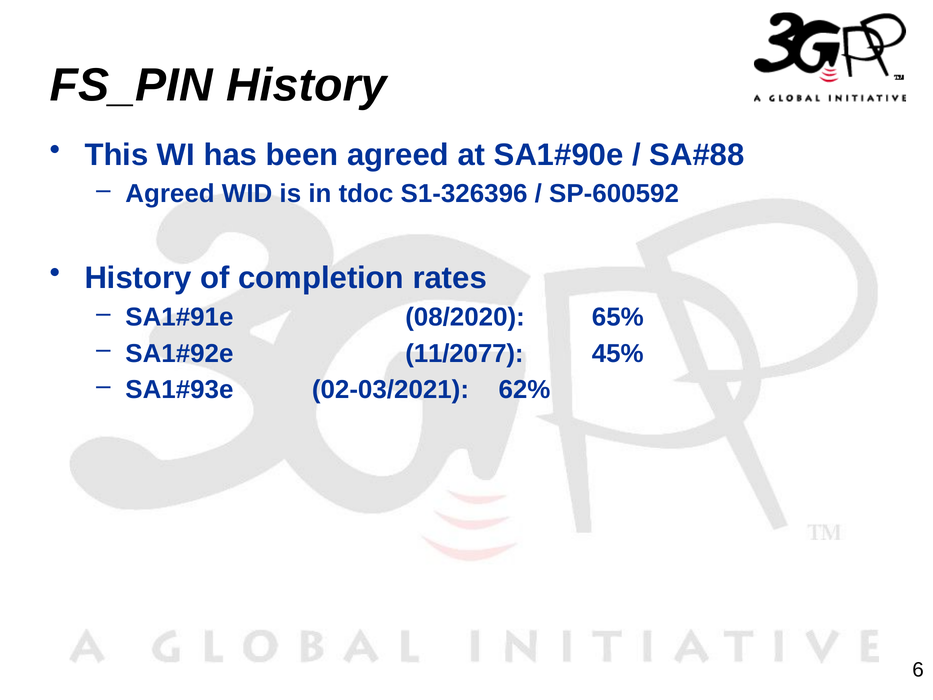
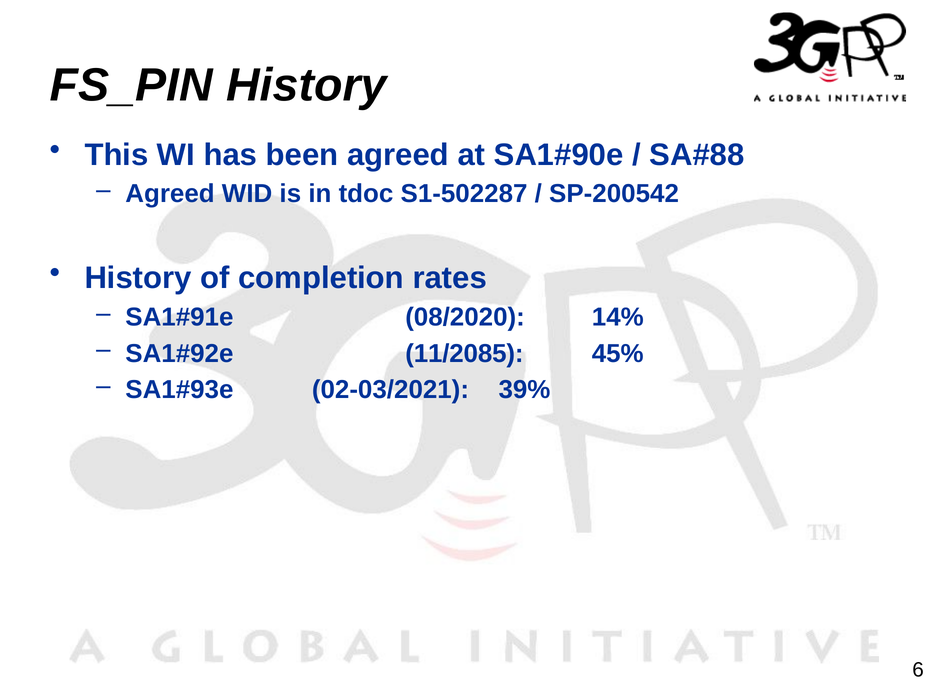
S1-326396: S1-326396 -> S1-502287 (464, 194)
SP-600592: SP-600592 -> SP-200542 (614, 194)
65%: 65% -> 14% (618, 317)
11/2077: 11/2077 -> 11/2085 (464, 353)
62%: 62% -> 39% (524, 390)
